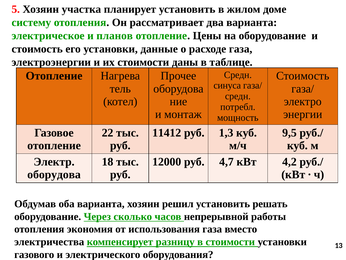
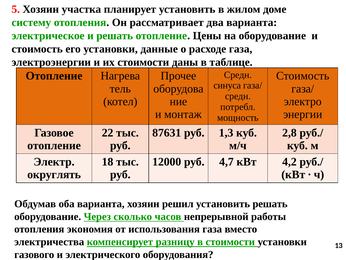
и планов: планов -> решать (115, 36)
11412: 11412 -> 87631 (167, 133)
9,5: 9,5 -> 2,8 (289, 133)
оборудова: оборудова -> округлять (54, 174)
